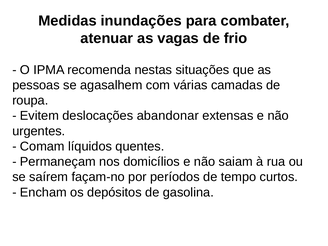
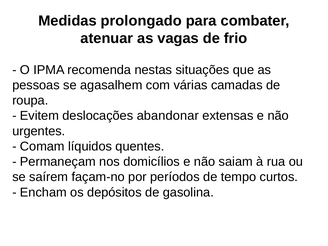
inundações: inundações -> prolongado (141, 21)
